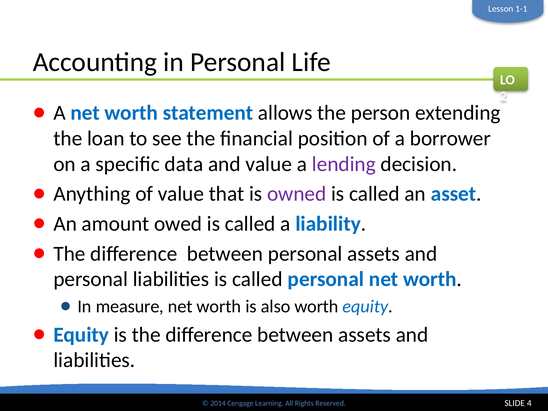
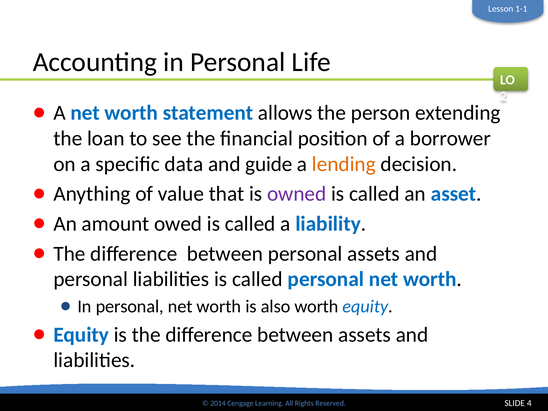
and value: value -> guide (269, 164)
lending colour: purple -> orange (344, 164)
measure: measure -> personal (130, 306)
